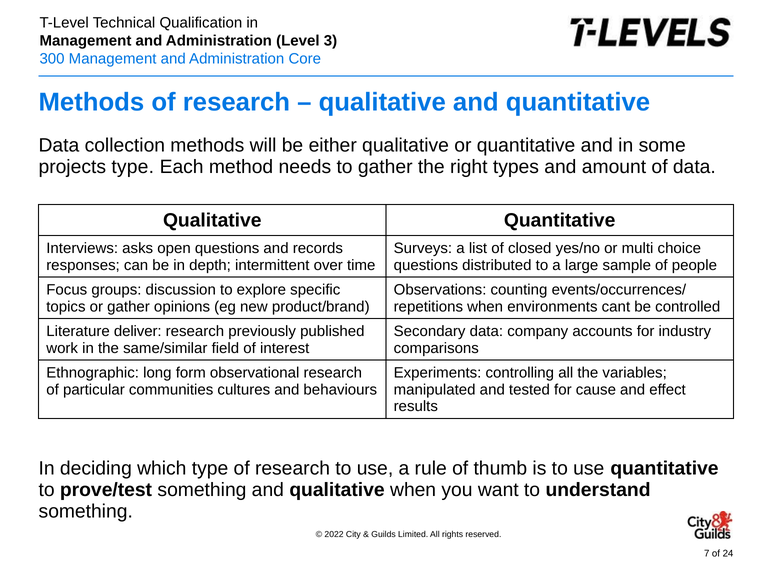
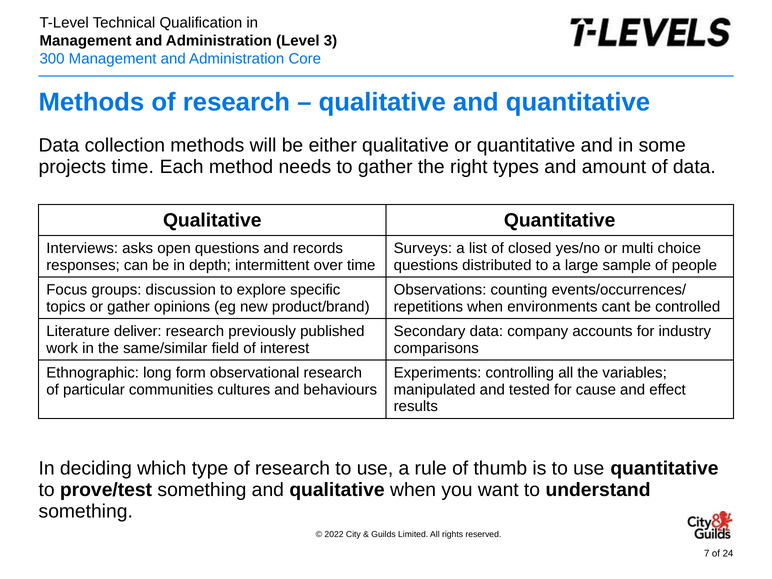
projects type: type -> time (133, 167)
